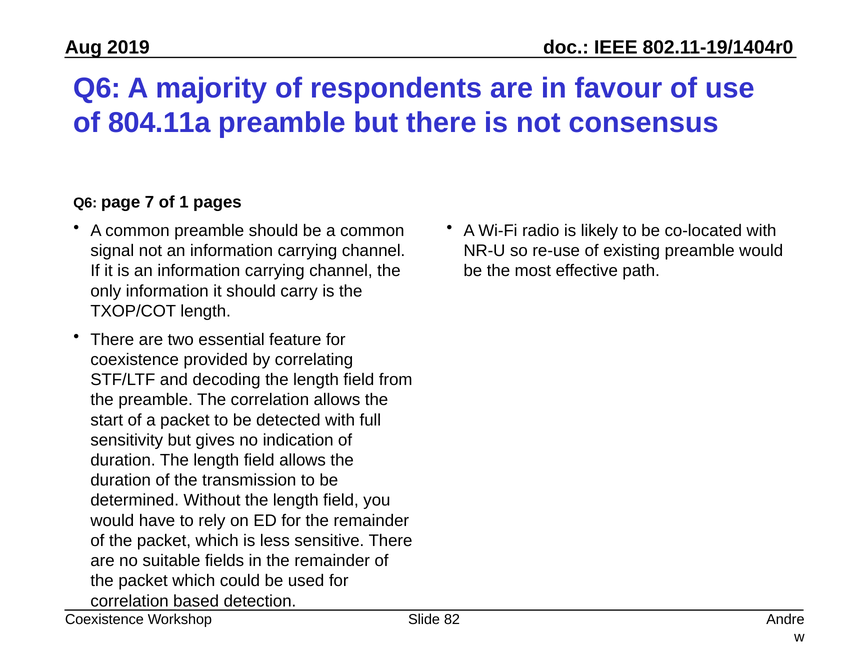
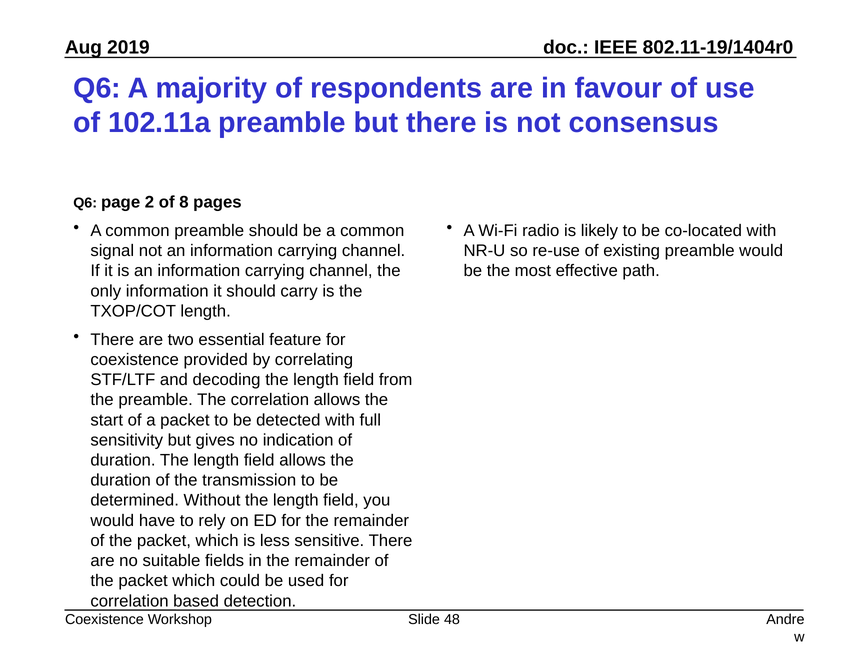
804.11a: 804.11a -> 102.11a (159, 123)
7: 7 -> 2 (149, 202)
1: 1 -> 8 (184, 202)
82: 82 -> 48 (452, 619)
